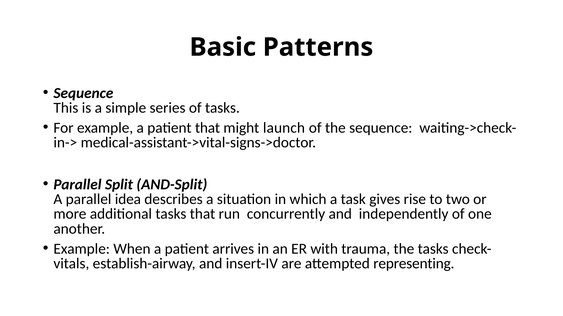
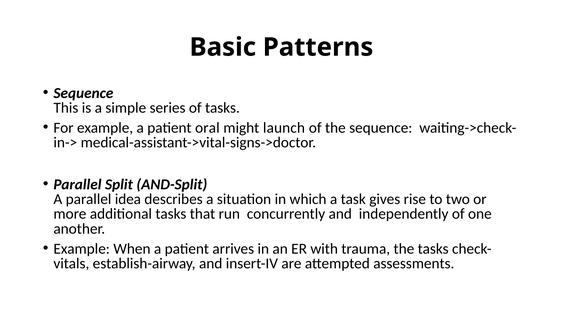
patient that: that -> oral (207, 128)
representing: representing -> assessments (414, 264)
